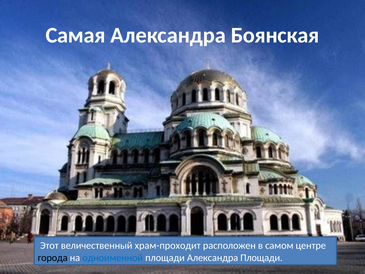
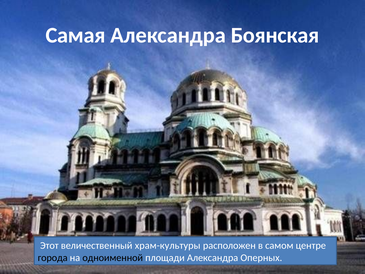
храм-проходит: храм-проходит -> храм-культуры (168, 245)
одноименной colour: blue -> black (113, 257)
Александра Площади: Площади -> Оперных (261, 257)
